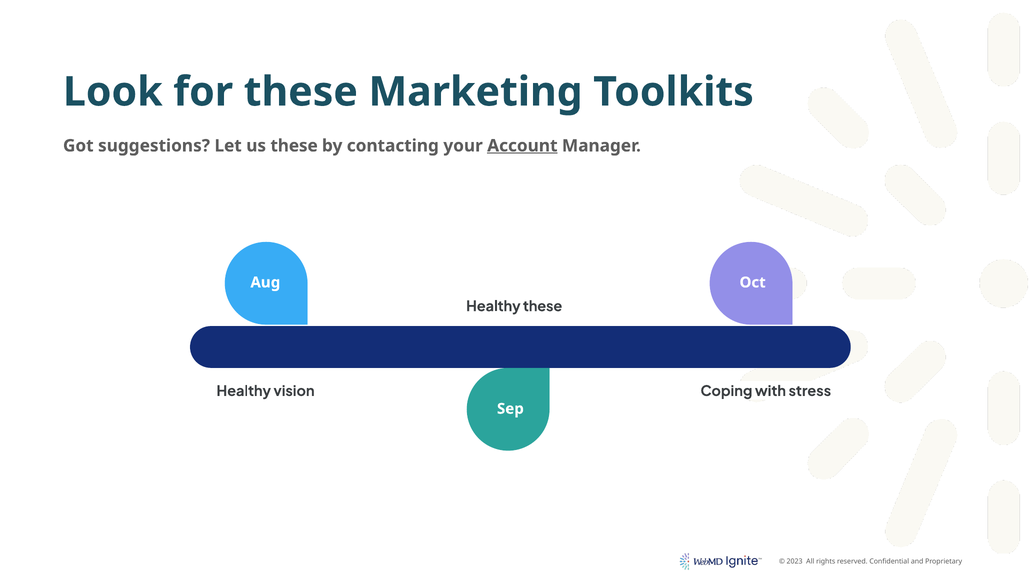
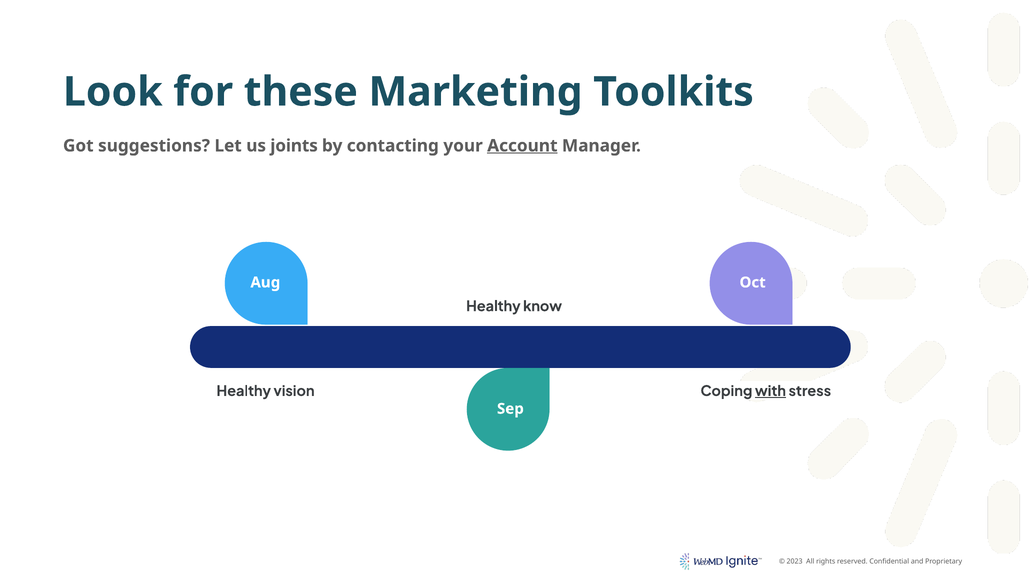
us these: these -> joints (294, 146)
Healthy these: these -> know (543, 306)
with underline: none -> present (770, 391)
